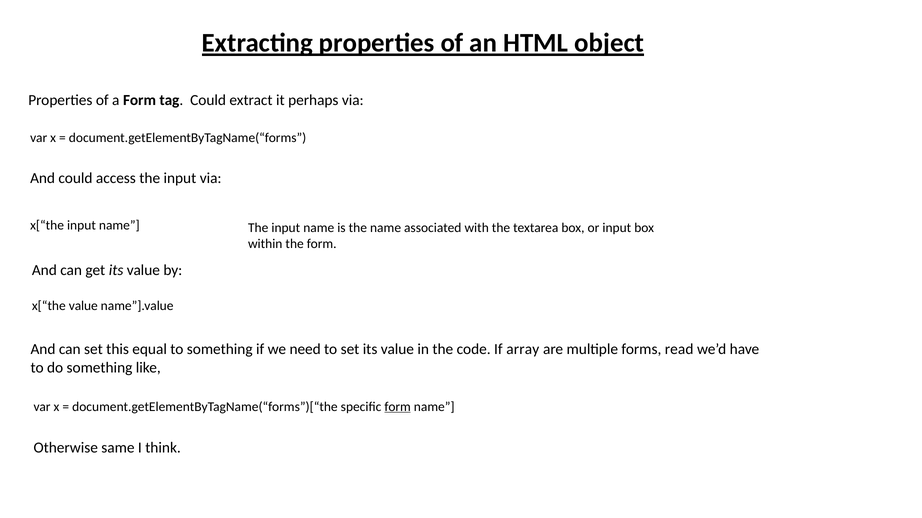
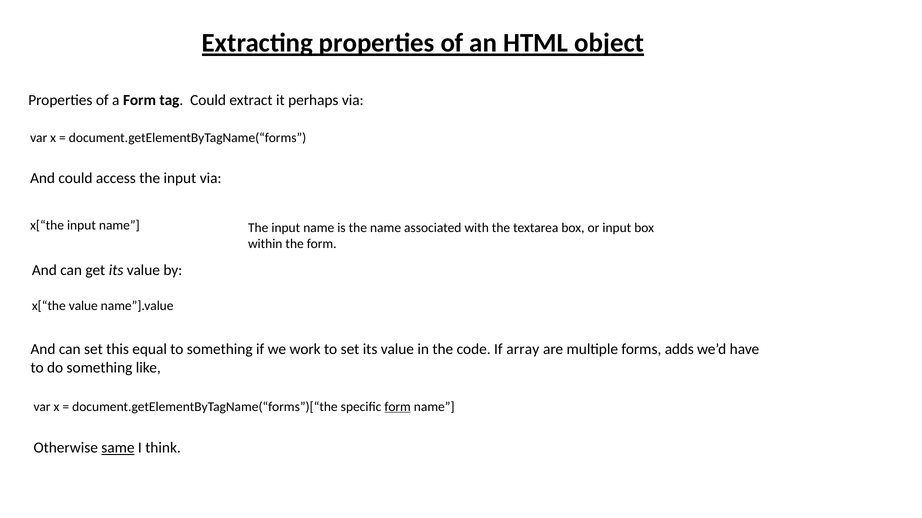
need: need -> work (305, 350)
read: read -> adds (679, 350)
same underline: none -> present (118, 448)
